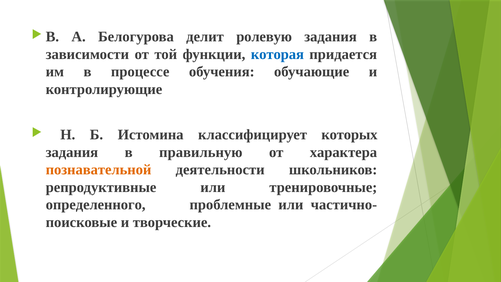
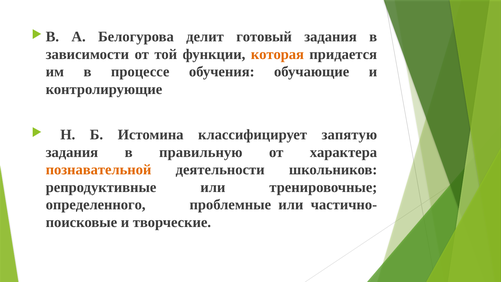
ролевую: ролевую -> готовый (264, 37)
которая colour: blue -> orange (277, 54)
которых: которых -> запятую (349, 135)
